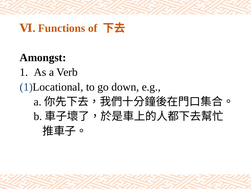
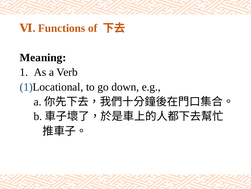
Amongst: Amongst -> Meaning (43, 57)
